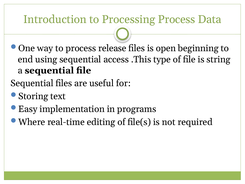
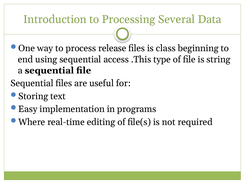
Processing Process: Process -> Several (176, 19)
open: open -> class (166, 48)
